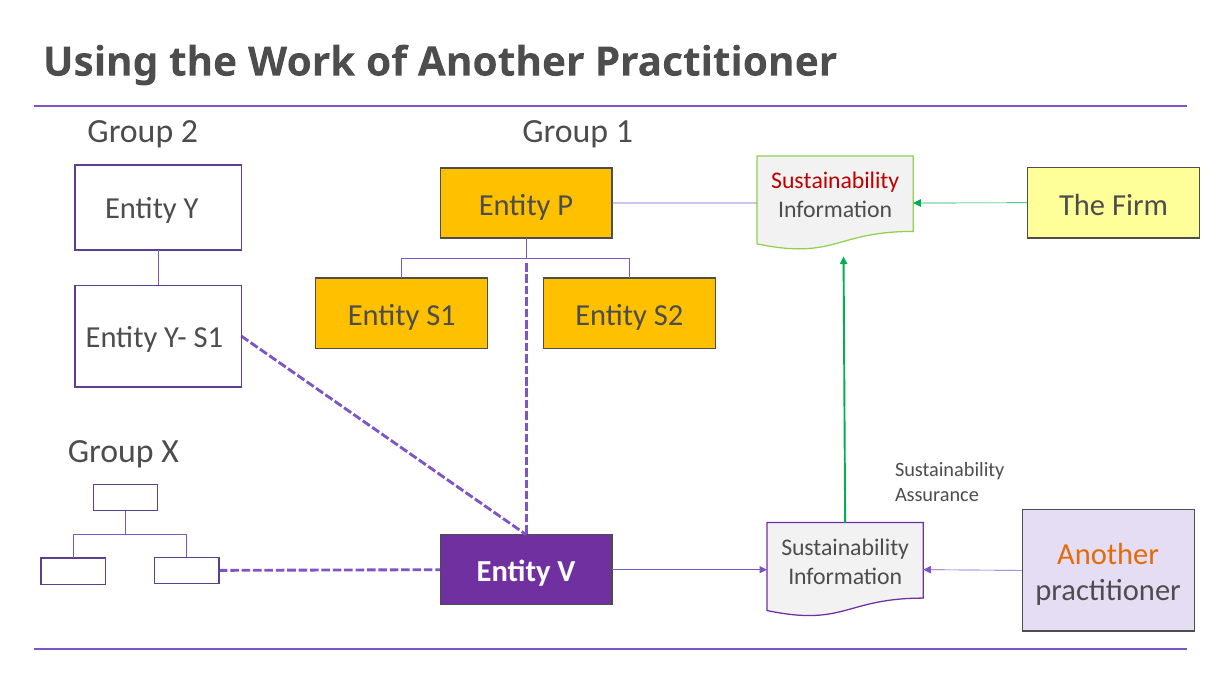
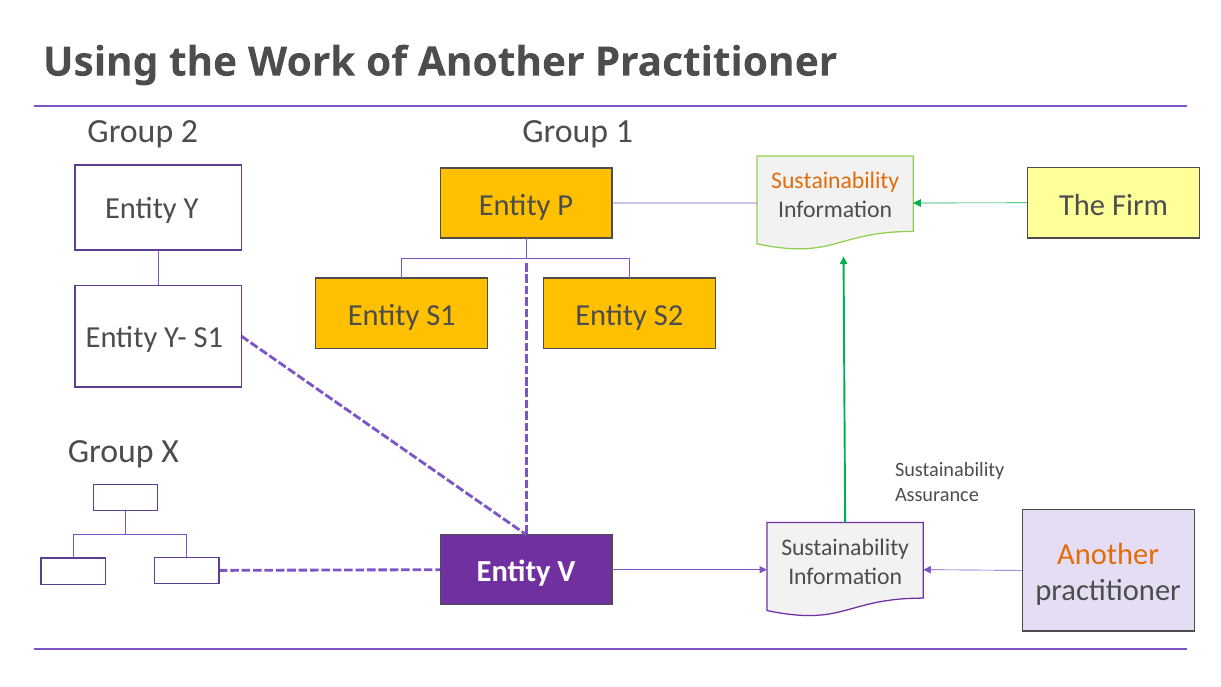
Sustainability colour: red -> orange (835, 181)
